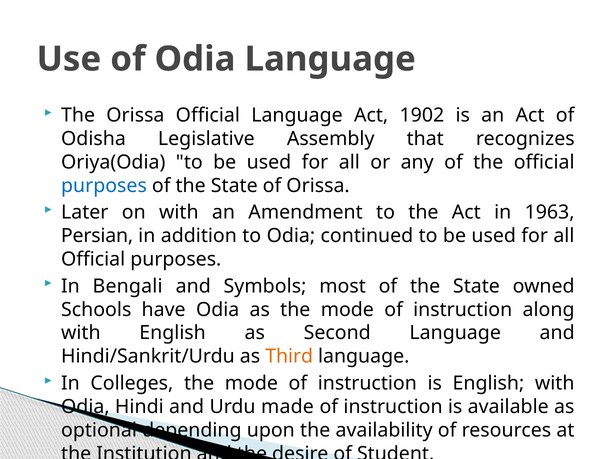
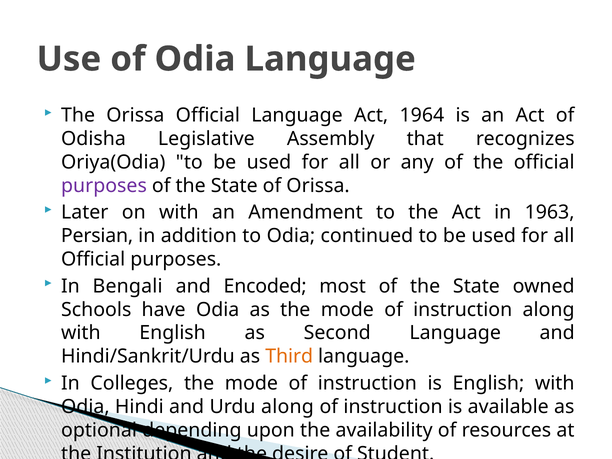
1902: 1902 -> 1964 (422, 115)
purposes colour: blue -> purple (104, 186)
Symbols: Symbols -> Encoded (265, 286)
Urdu made: made -> along (287, 407)
